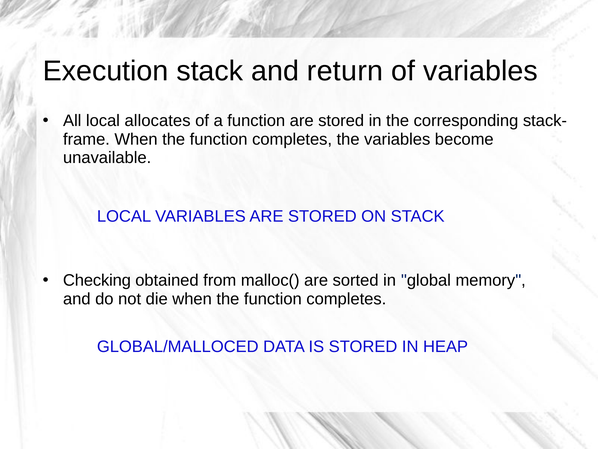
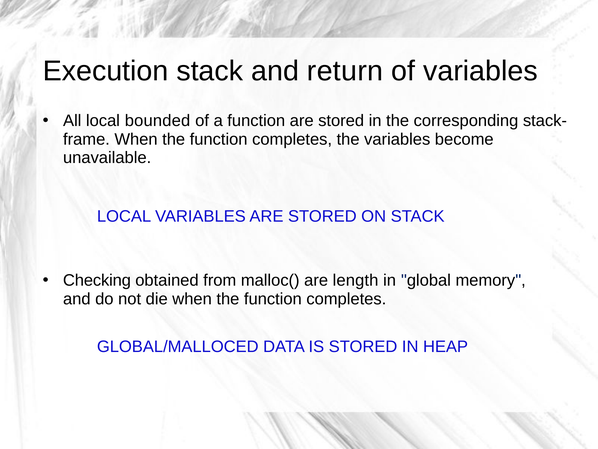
allocates: allocates -> bounded (158, 121)
sorted: sorted -> length (356, 280)
